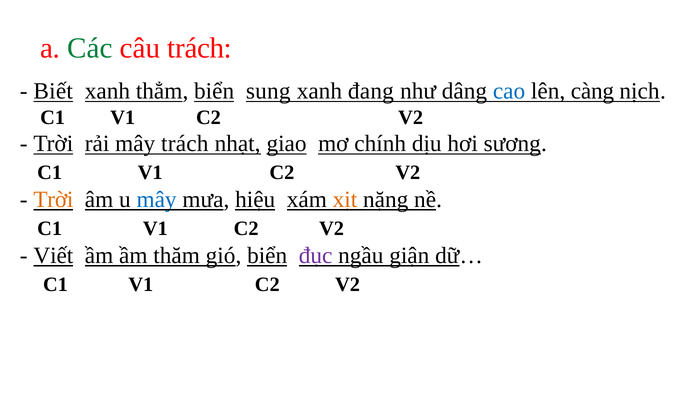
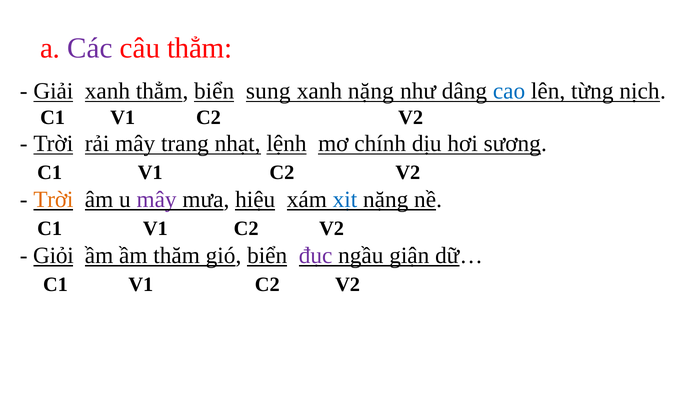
Các colour: green -> purple (90, 48)
câu trách: trách -> thẳm (200, 48)
Biết: Biết -> Giải (53, 91)
xanh đang: đang -> nặng (371, 91)
càng: càng -> từng (592, 91)
mây trách: trách -> trang (185, 144)
giao: giao -> lệnh (287, 144)
mây colour: blue -> purple (157, 199)
xịt colour: orange -> blue (345, 199)
Viết: Viết -> Giỏi (53, 255)
